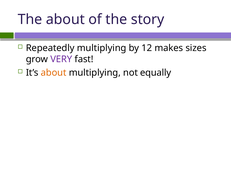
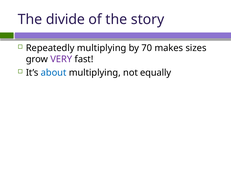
The about: about -> divide (65, 19)
12: 12 -> 70 (147, 48)
about colour: orange -> blue (54, 72)
